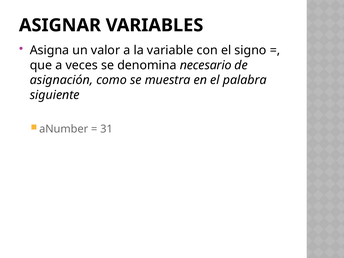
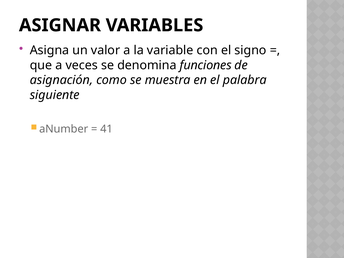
necesario: necesario -> funciones (206, 65)
31: 31 -> 41 (106, 129)
